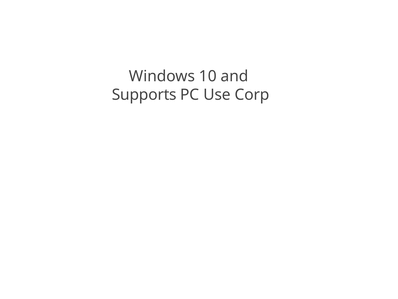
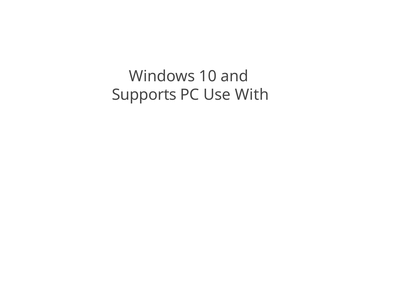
Corp: Corp -> With (252, 95)
